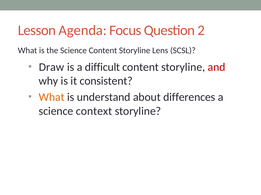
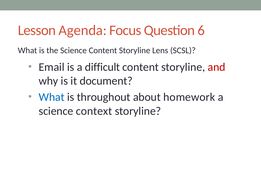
2: 2 -> 6 (201, 30)
Draw: Draw -> Email (52, 67)
consistent: consistent -> document (106, 81)
What colour: orange -> blue (52, 98)
understand: understand -> throughout (104, 98)
differences: differences -> homework (189, 98)
